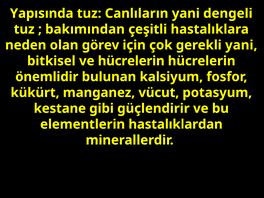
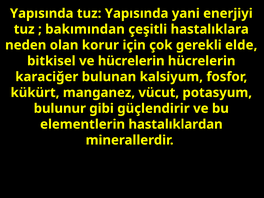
tuz Canlıların: Canlıların -> Yapısında (137, 13)
dengeli: dengeli -> enerjiyi (228, 13)
görev: görev -> korur (100, 45)
gerekli yani: yani -> elde (241, 45)
önemlidir: önemlidir -> karaciğer (47, 77)
kestane: kestane -> bulunur (60, 108)
